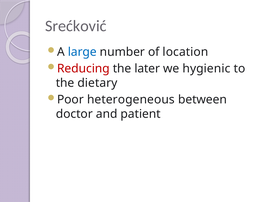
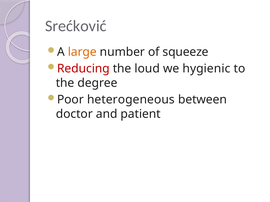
large colour: blue -> orange (82, 52)
location: location -> squeeze (186, 52)
later: later -> loud (147, 69)
dietary: dietary -> degree (97, 83)
